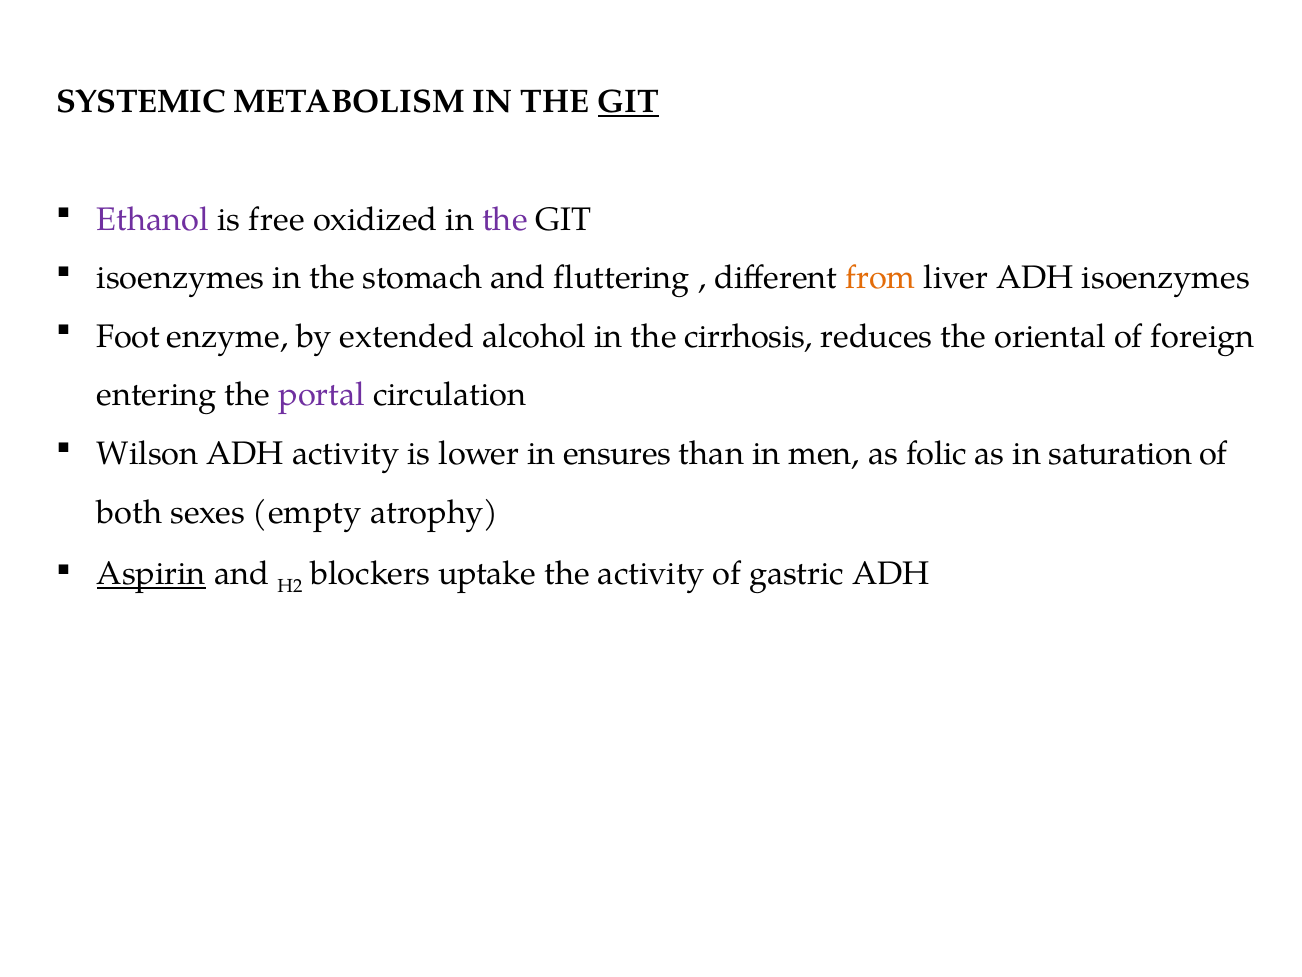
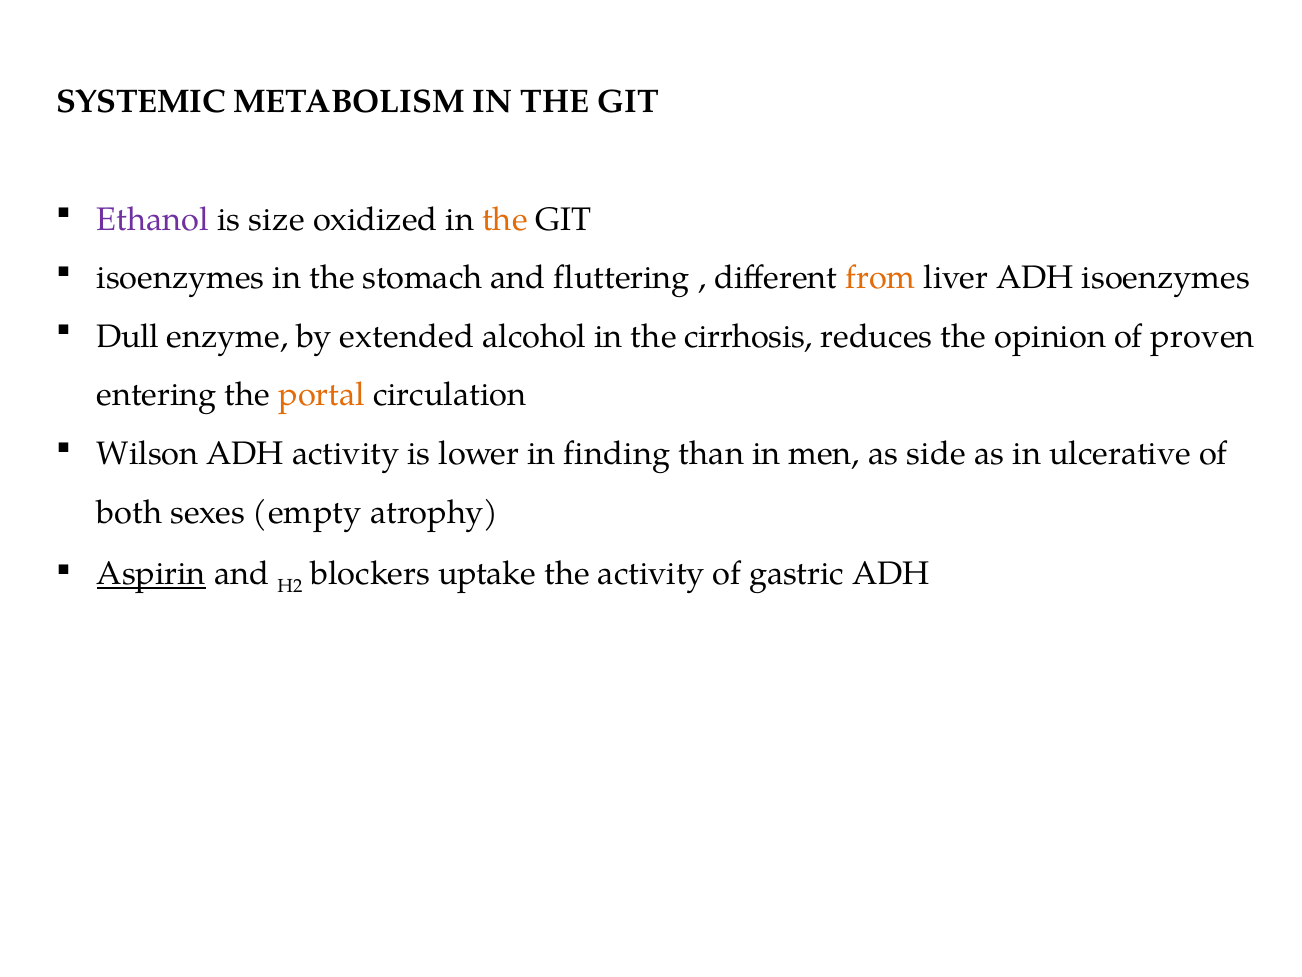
GIT underline: present -> none (628, 102)
free: free -> size (277, 219)
the colour: purple -> orange (505, 219)
Foot: Foot -> Dull (128, 336)
oriental: oriental -> opinion (1050, 336)
foreign: foreign -> proven (1203, 336)
portal colour: purple -> orange (322, 395)
ensures: ensures -> finding (617, 454)
folic: folic -> side (936, 454)
saturation: saturation -> ulcerative (1120, 454)
